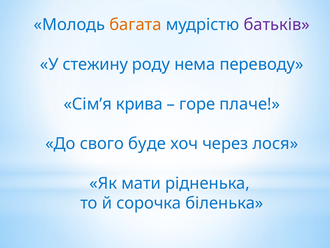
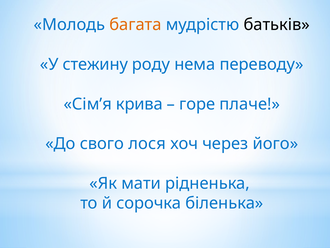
батьків colour: purple -> black (277, 25)
буде: буде -> лося (147, 143)
лося: лося -> його (275, 143)
